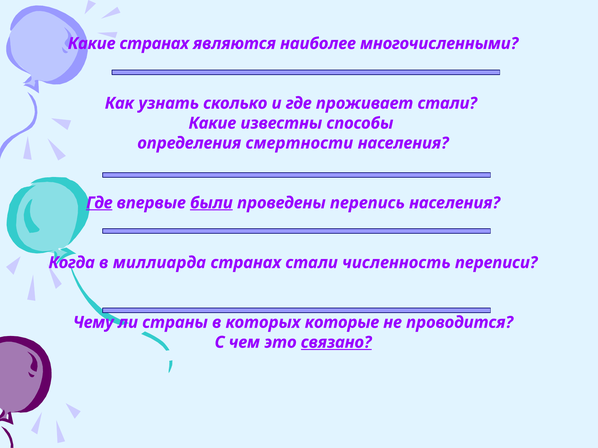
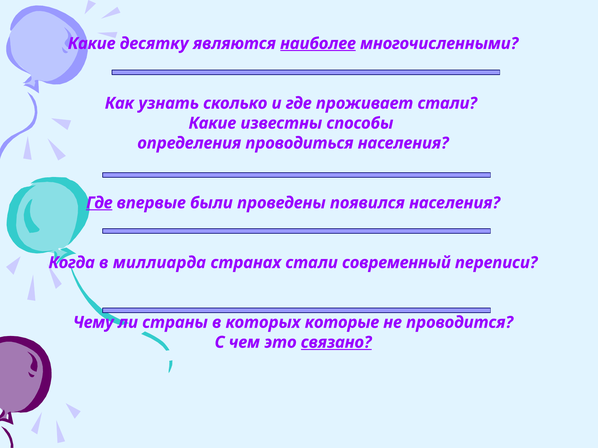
Какие странах: странах -> десятку (154, 44)
наиболее underline: none -> present (318, 44)
смертности: смертности -> проводиться (299, 143)
были underline: present -> none (211, 203)
перепись: перепись -> появился (367, 203)
численность: численность -> современный (396, 263)
